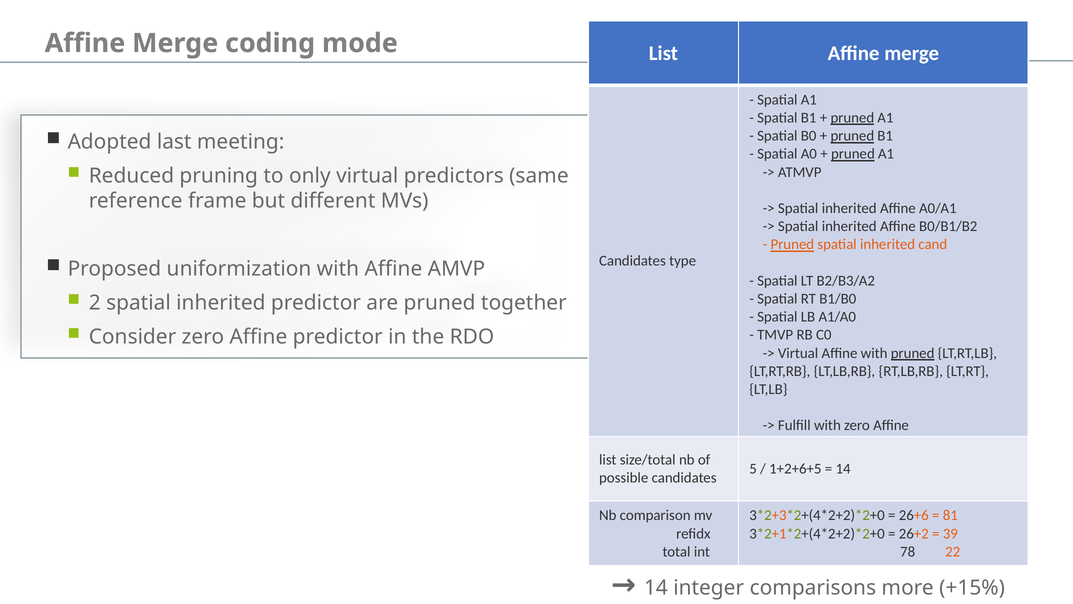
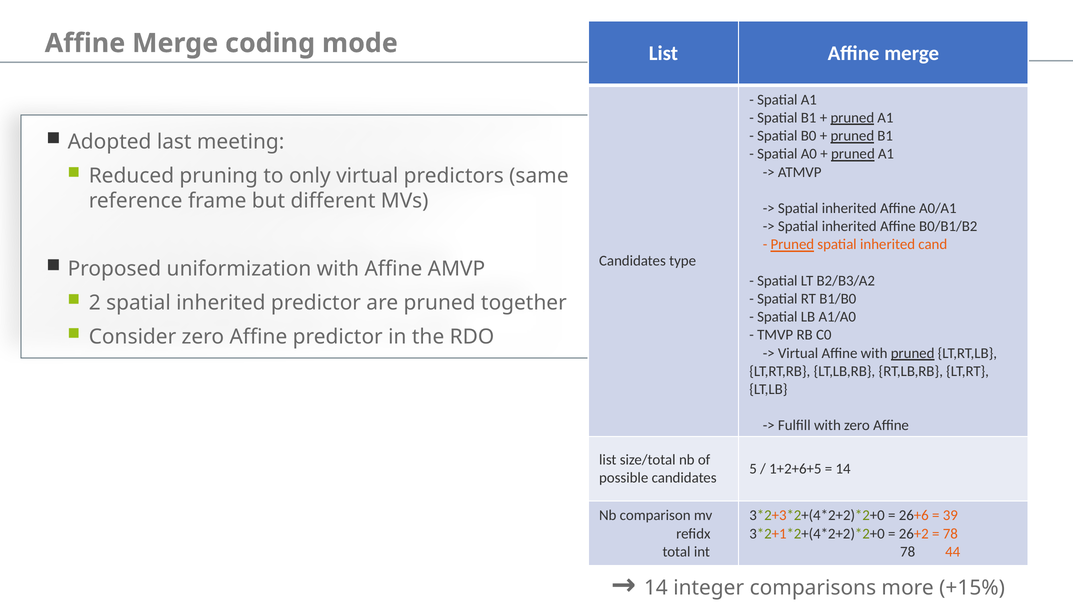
81: 81 -> 39 (950, 515)
39: 39 -> 78 (950, 533)
22: 22 -> 44 (953, 551)
